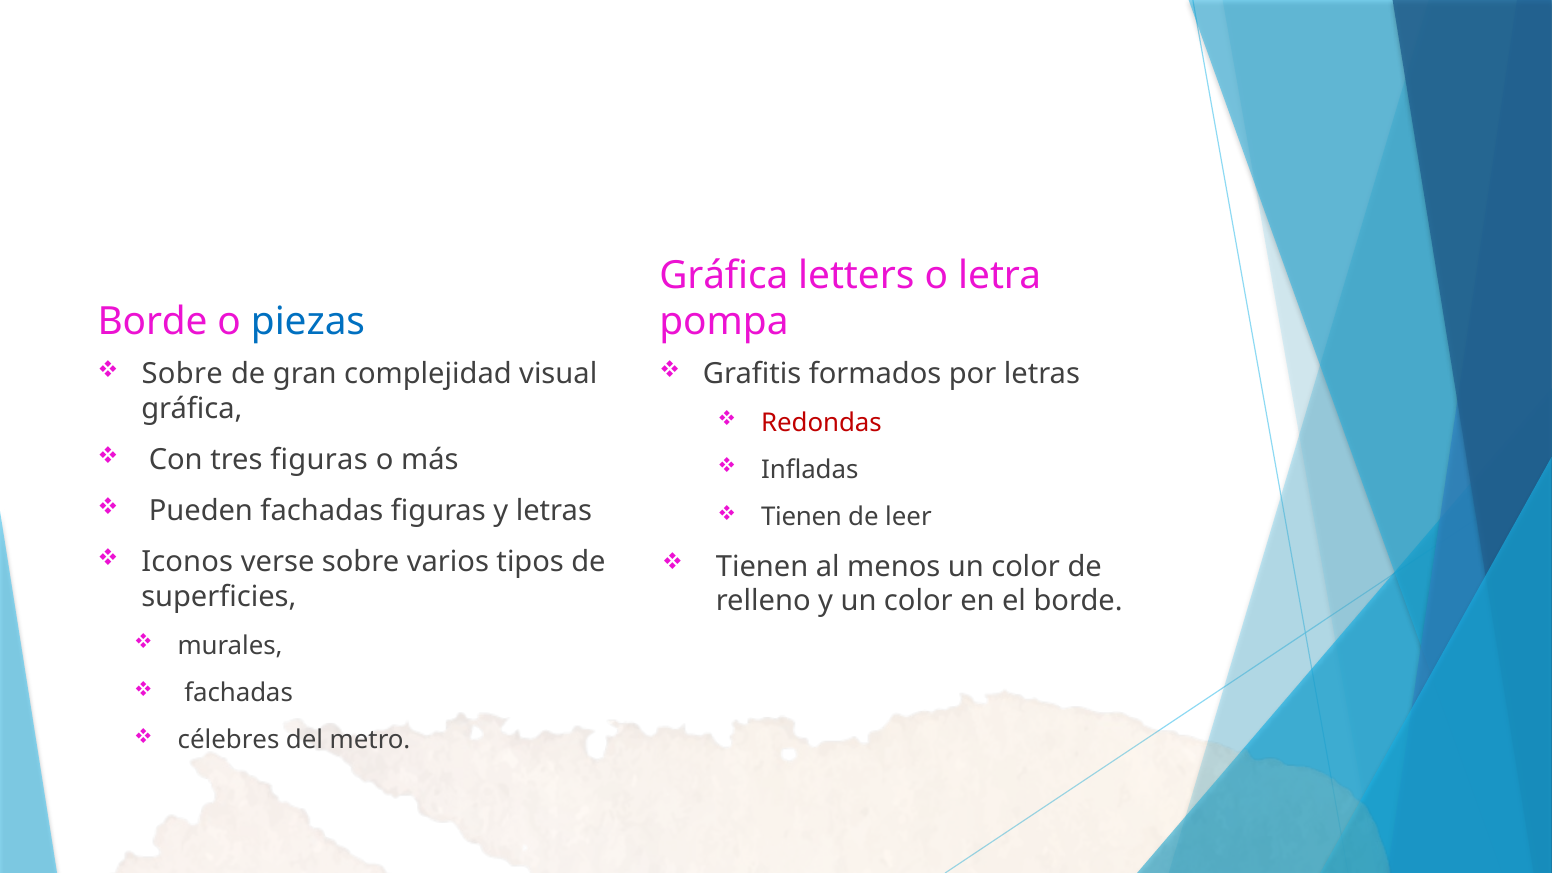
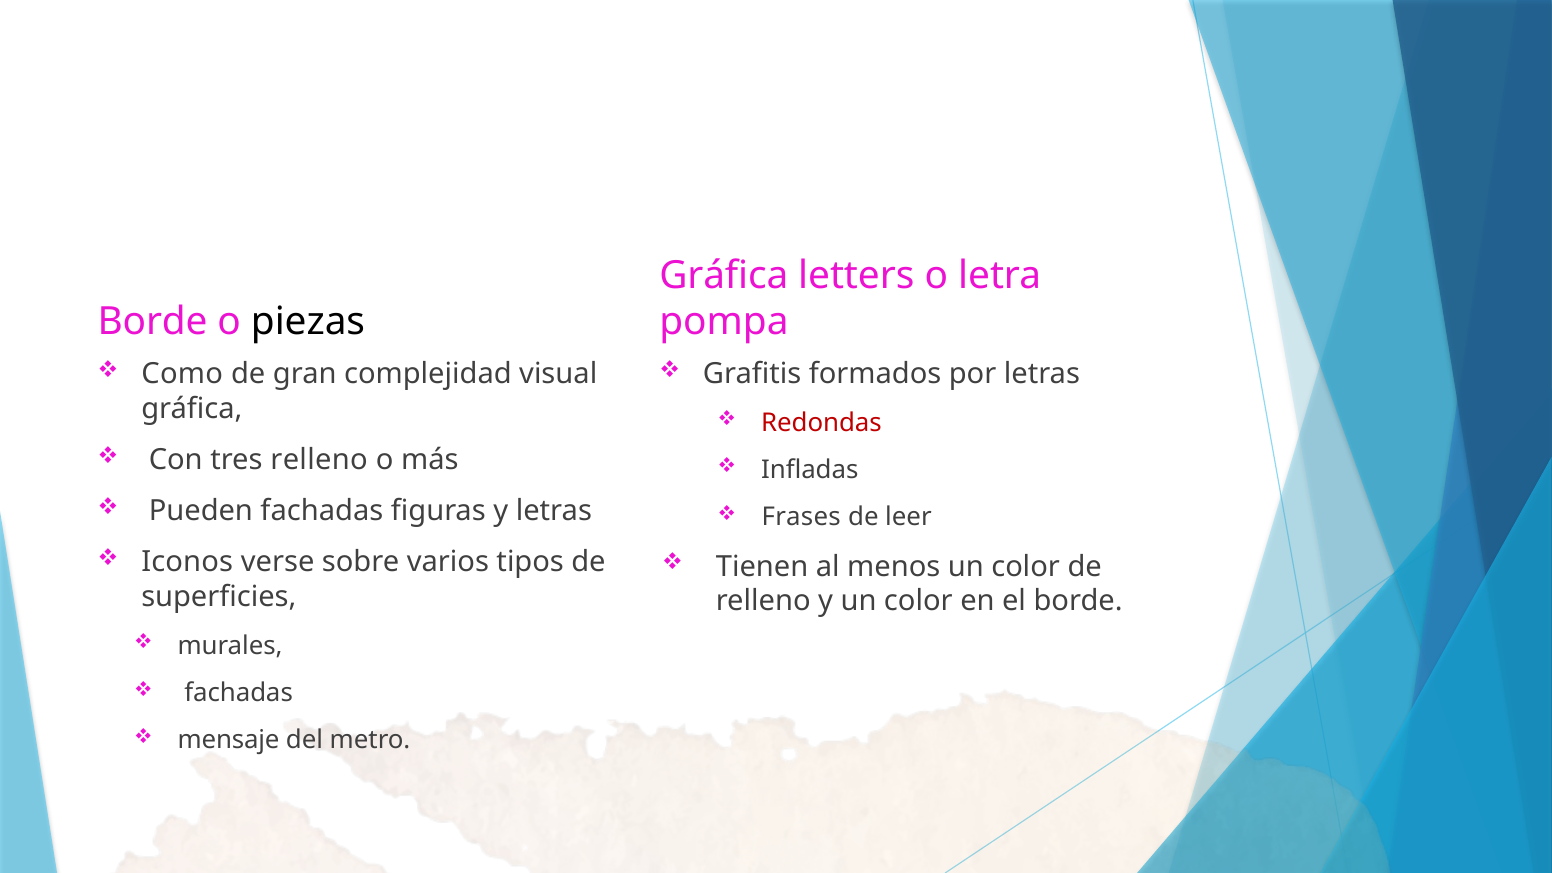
piezas colour: blue -> black (308, 322)
Sobre: Sobre -> Como (182, 374)
tres figuras: figuras -> relleno (319, 460)
Tienen: Tienen -> Frases (801, 517)
célebres: célebres -> mensaje (229, 740)
